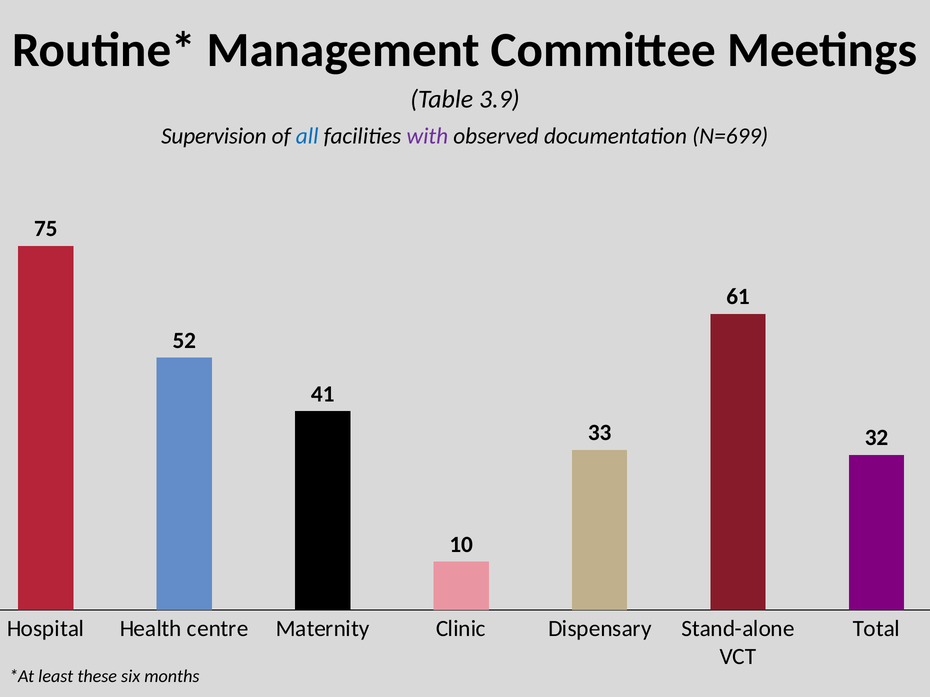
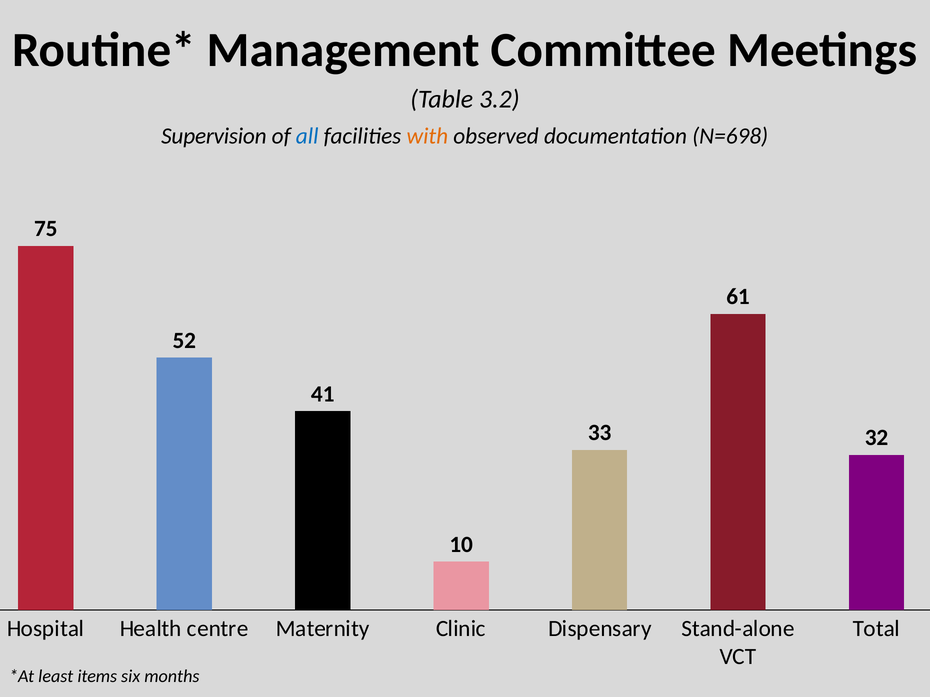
3.9: 3.9 -> 3.2 (499, 99)
with colour: purple -> orange (427, 136)
N=699: N=699 -> N=698 (730, 136)
these: these -> items (97, 677)
